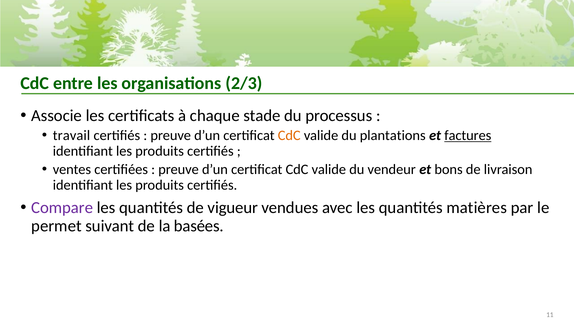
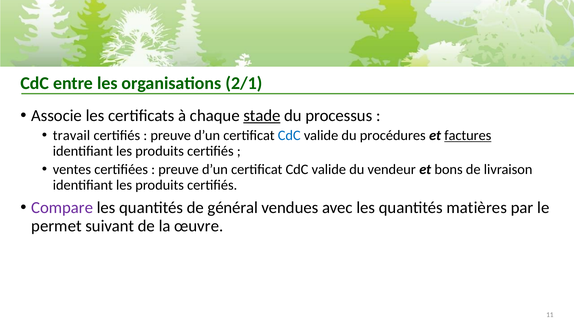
2/3: 2/3 -> 2/1 (244, 83)
stade underline: none -> present (262, 116)
CdC colour: orange -> blue (289, 135)
plantations: plantations -> procédures (393, 135)
vigueur: vigueur -> général (233, 208)
basées: basées -> œuvre (199, 226)
